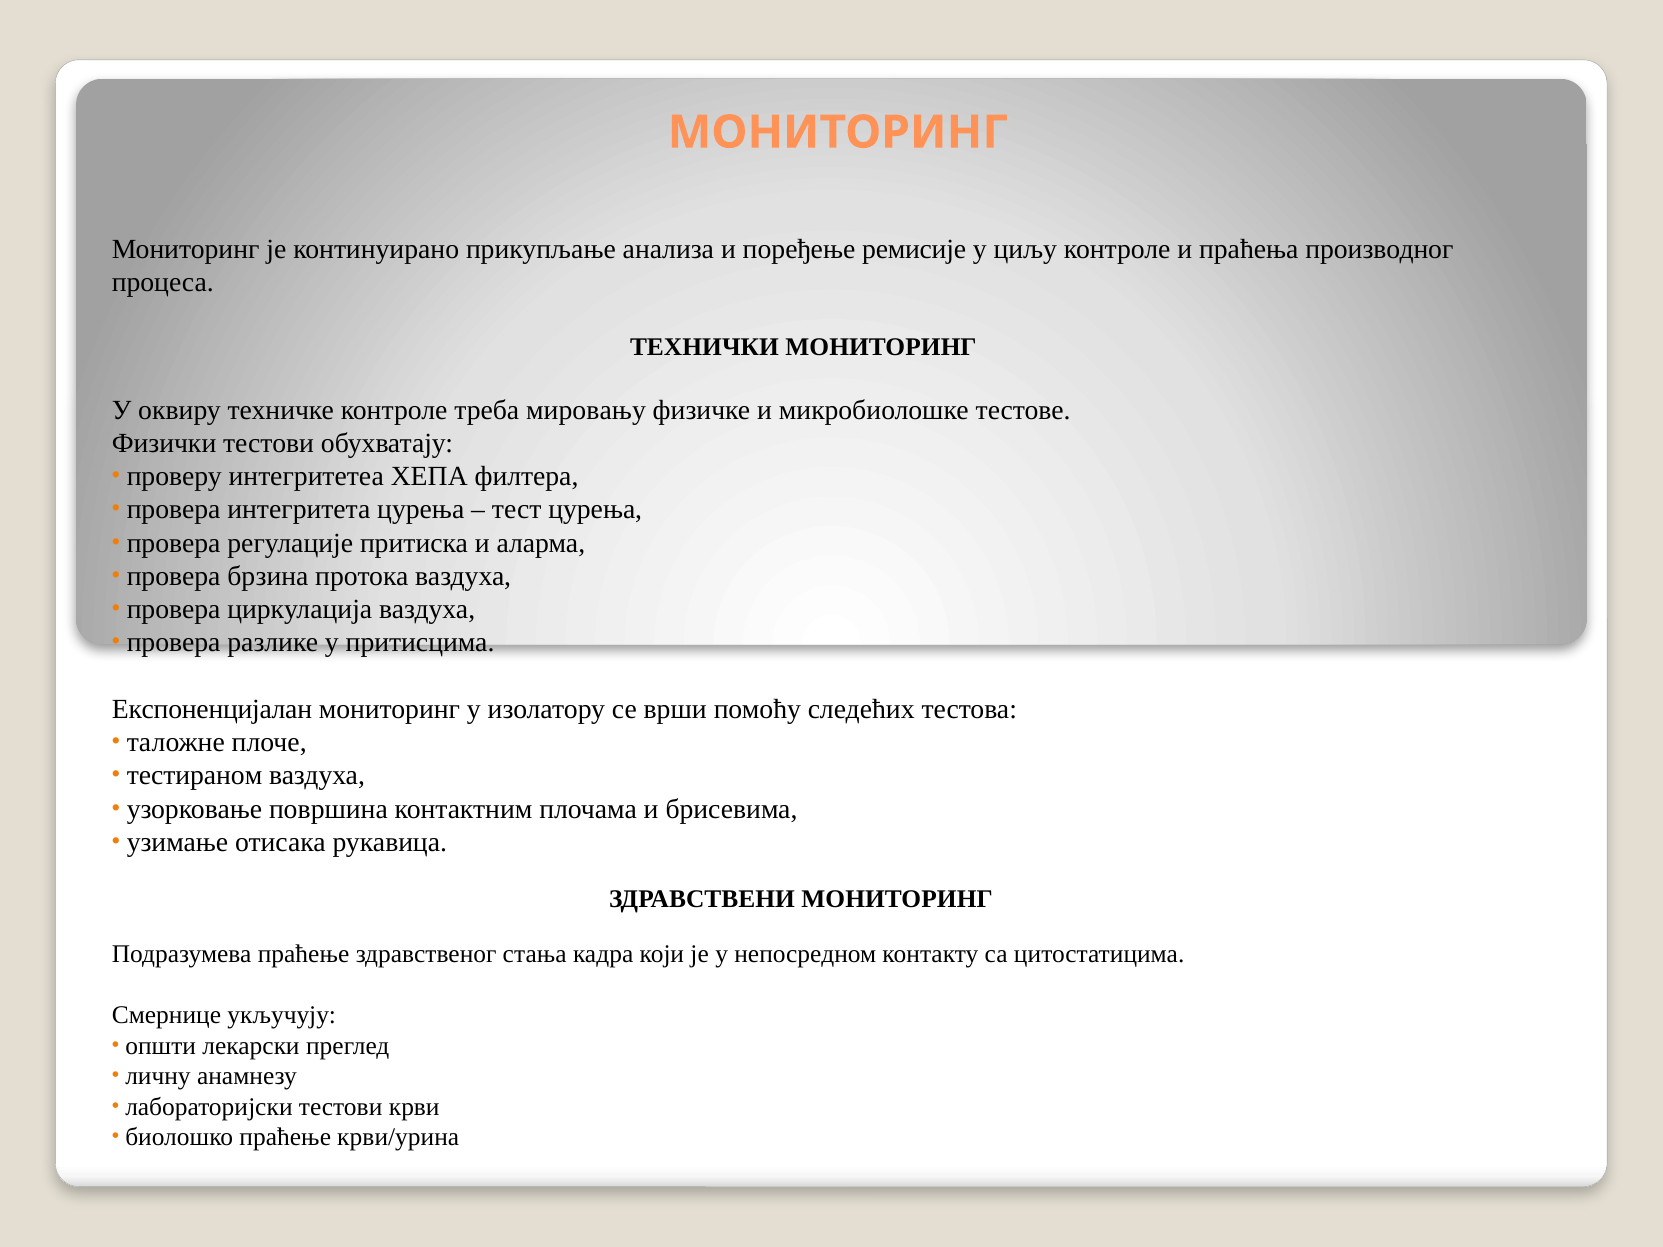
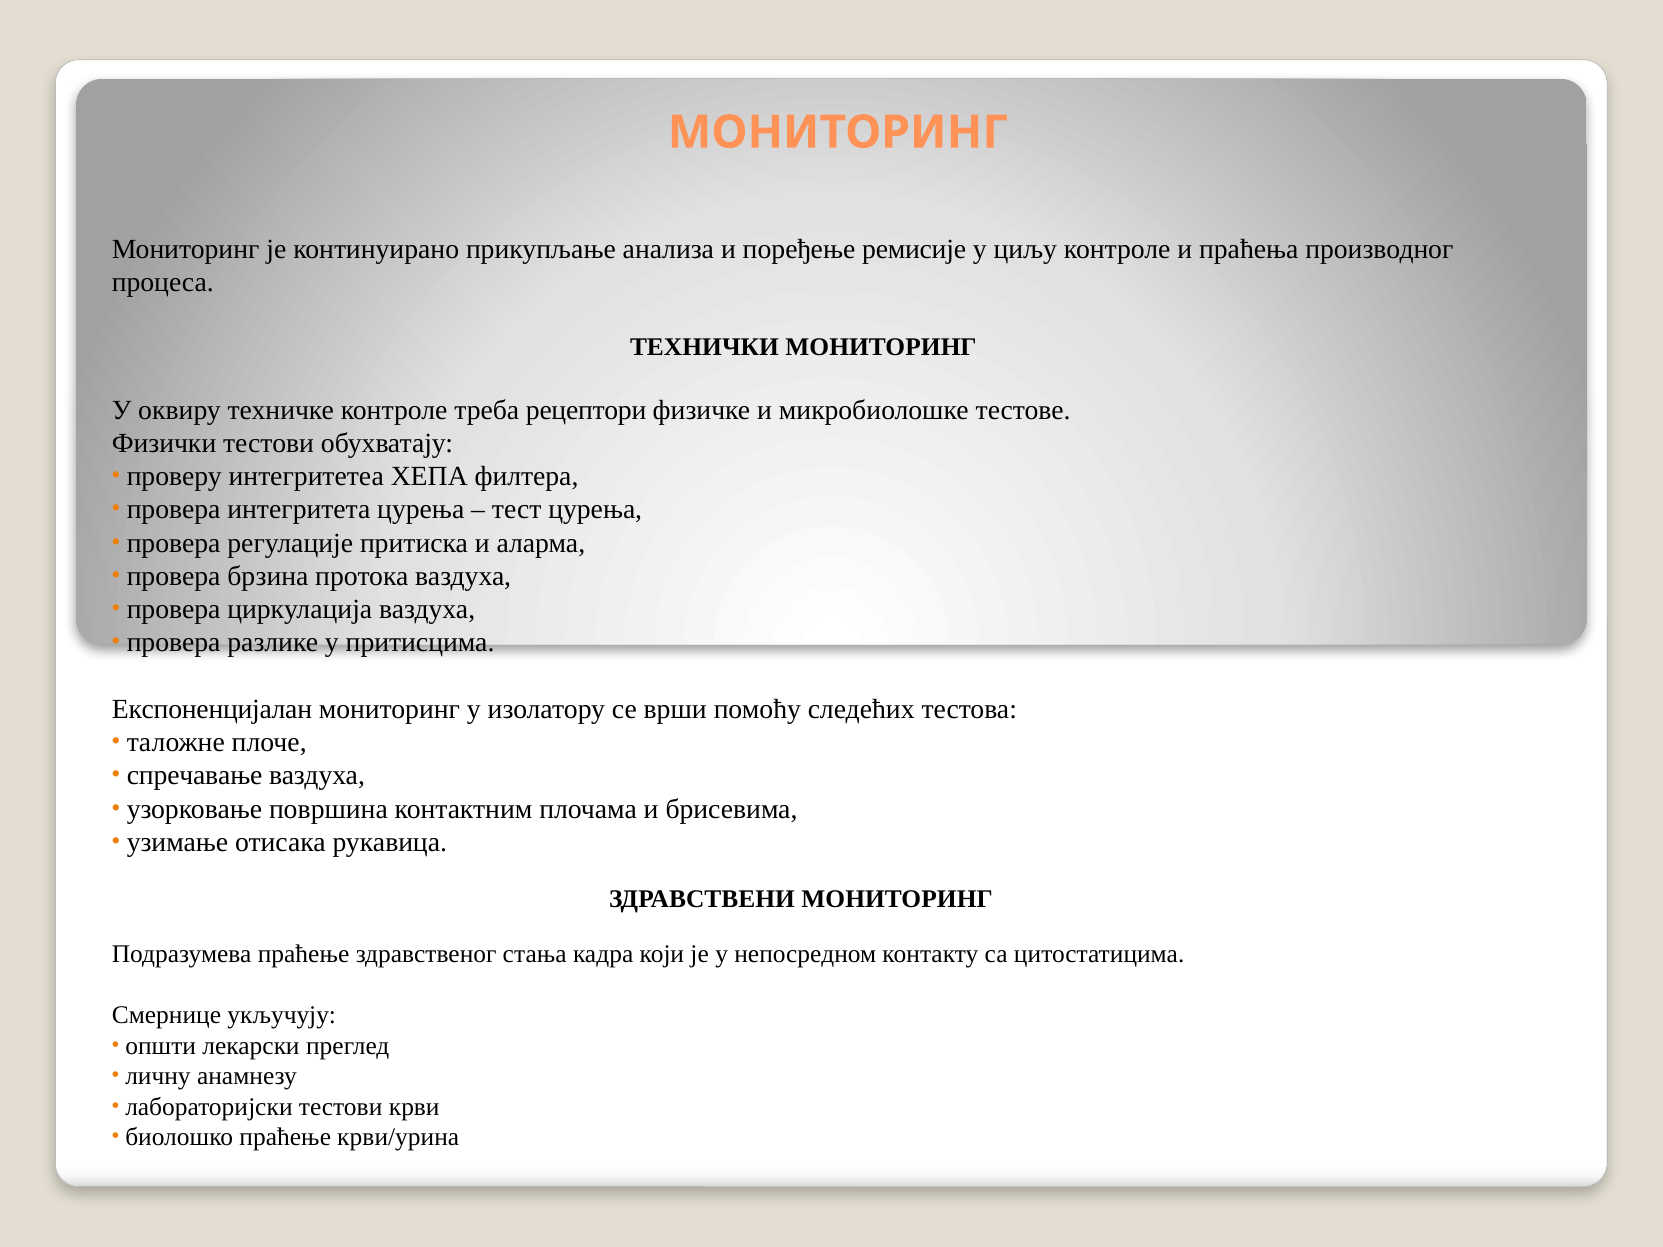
мировању: мировању -> рецептори (586, 410)
тестираном: тестираном -> спречавање (195, 776)
